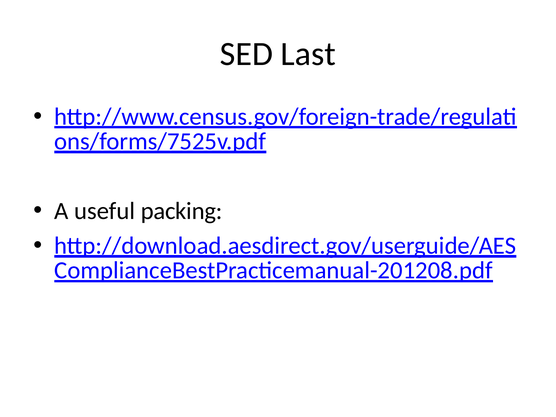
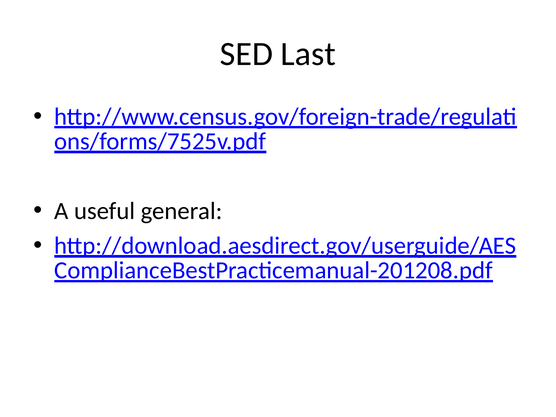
packing: packing -> general (182, 211)
